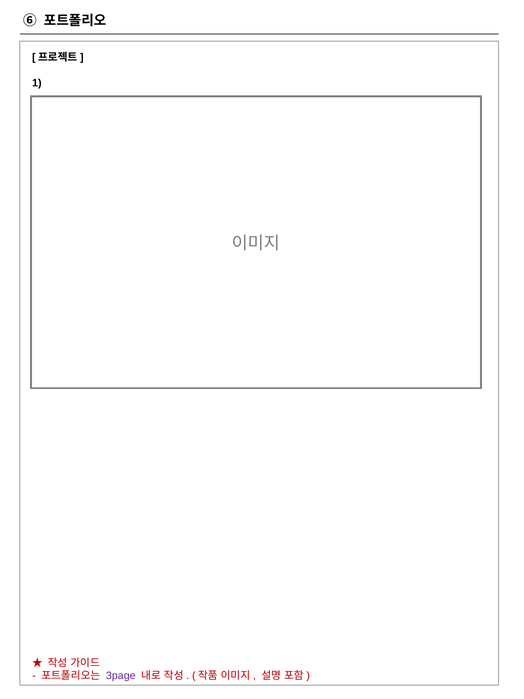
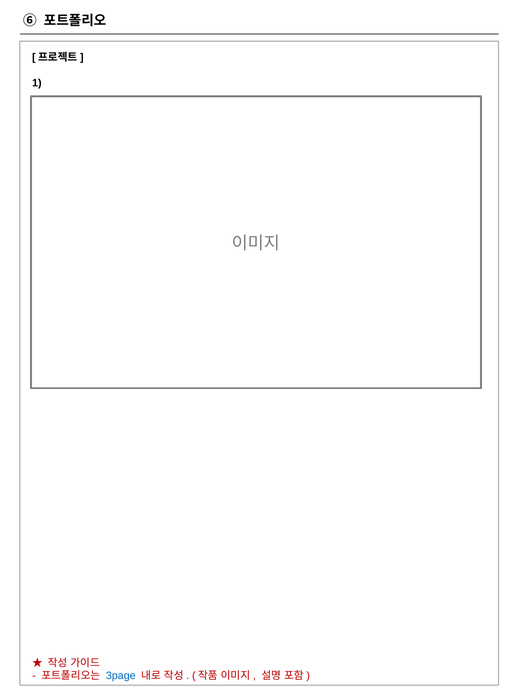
3page colour: purple -> blue (121, 675)
